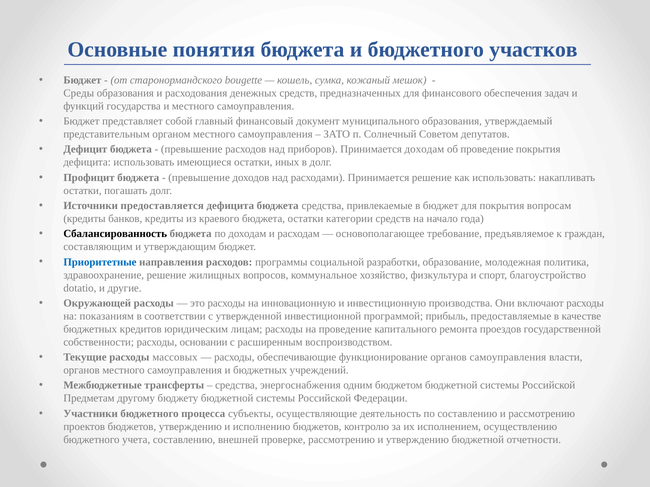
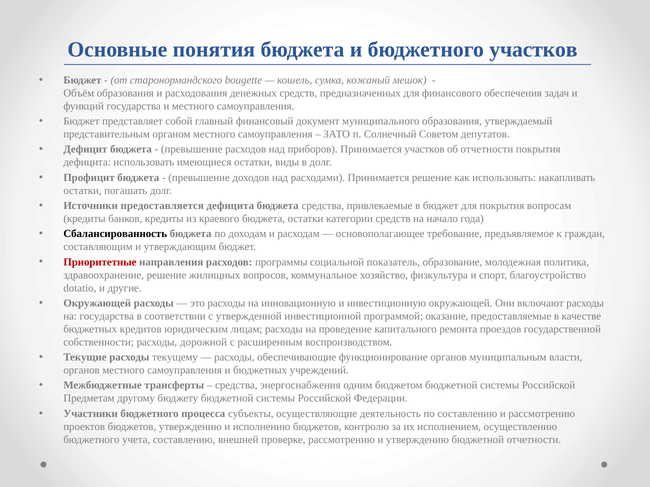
Среды: Среды -> Объём (79, 93)
Принимается доходам: доходам -> участков (424, 150)
об проведение: проведение -> отчетности (487, 150)
иных: иных -> виды (287, 163)
Приоритетные colour: blue -> red (100, 262)
разработки: разработки -> показатель (393, 262)
инвестиционную производства: производства -> окружающей (461, 303)
на показаниям: показаниям -> государства (107, 316)
прибыль: прибыль -> оказание (447, 316)
основании: основании -> дорожной (204, 342)
массовых: массовых -> текущему (175, 358)
органов самоуправления: самоуправления -> муниципальным (508, 358)
